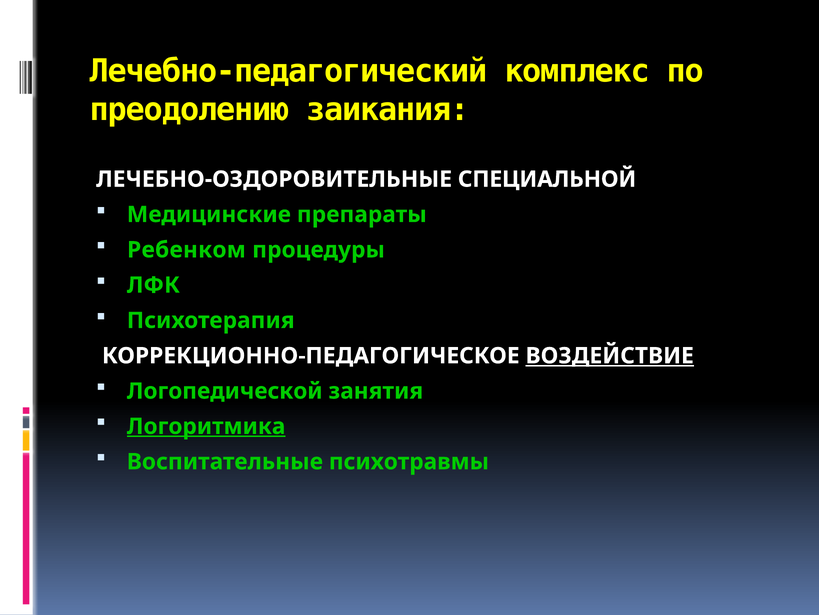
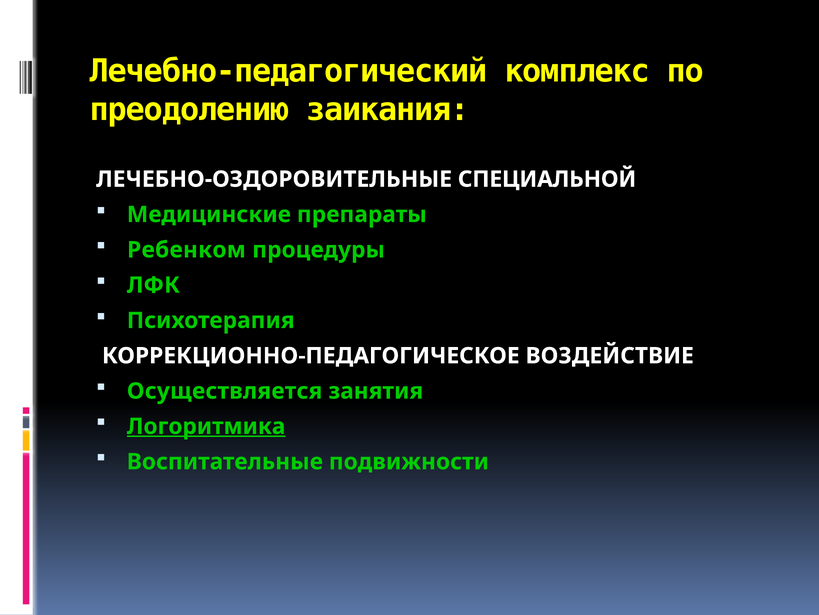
ВОЗДЕЙСТВИЕ underline: present -> none (610, 355)
Логопедической: Логопедической -> Осуществляется (225, 391)
психотравмы: психотравмы -> подвижности (409, 461)
